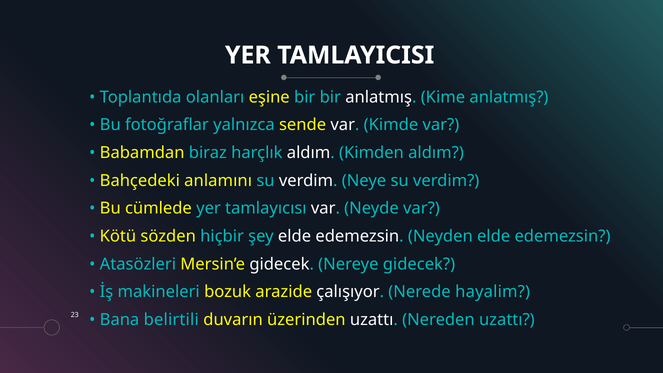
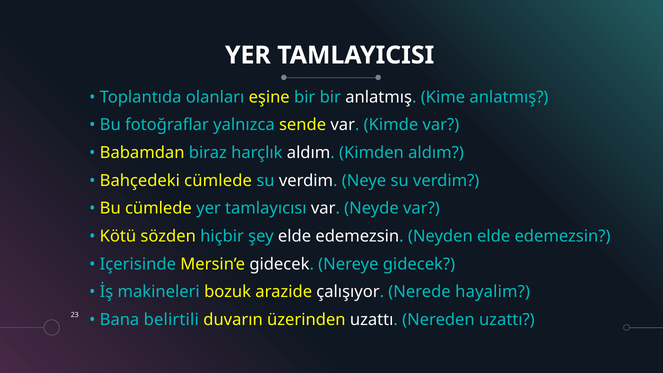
Bahçedeki anlamını: anlamını -> cümlede (218, 181)
Atasözleri: Atasözleri -> Içerisinde (138, 264)
